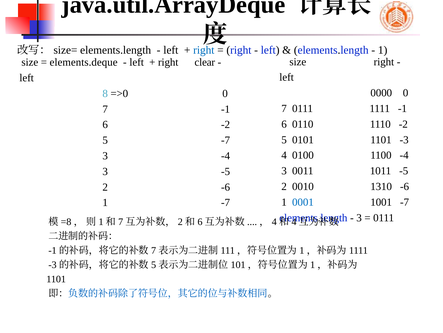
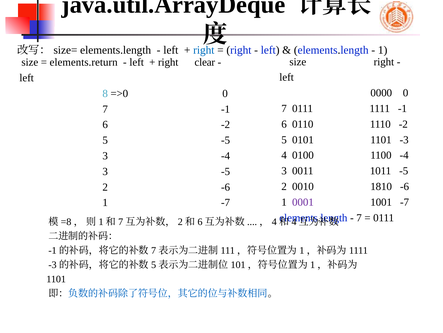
elements.deque: elements.deque -> elements.return (84, 62)
5 -7: -7 -> -5 (226, 140)
1310: 1310 -> 1810 (381, 186)
0001 colour: blue -> purple (303, 202)
3: 3 -> 7 (359, 217)
